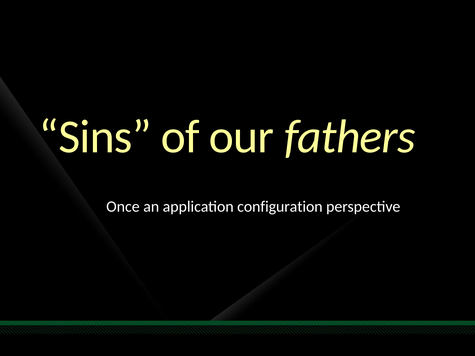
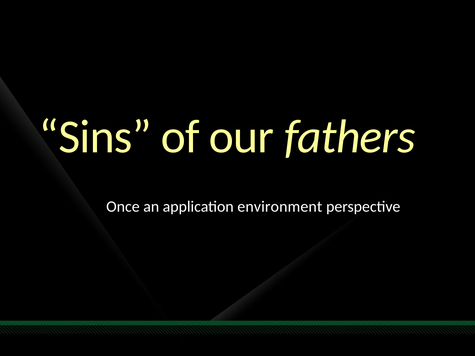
configuration: configuration -> environment (280, 207)
